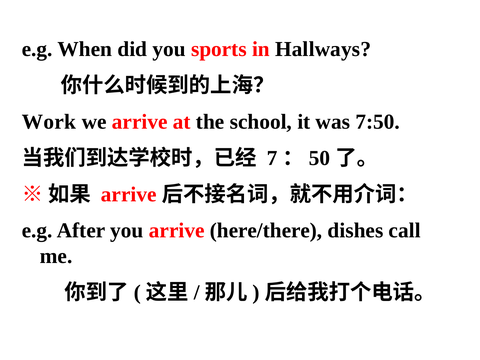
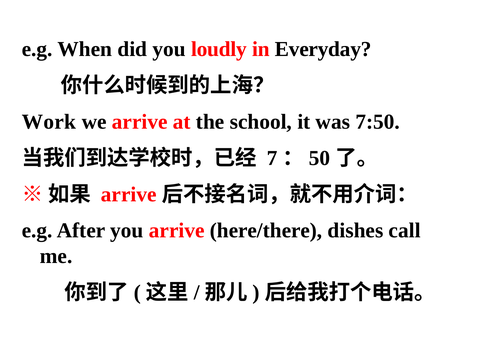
sports: sports -> loudly (219, 49)
Hallways: Hallways -> Everyday (323, 49)
